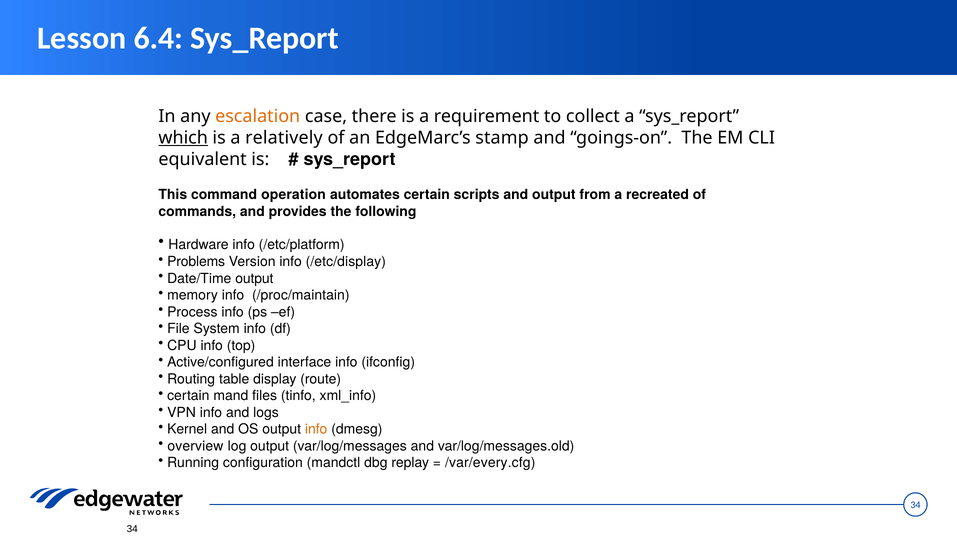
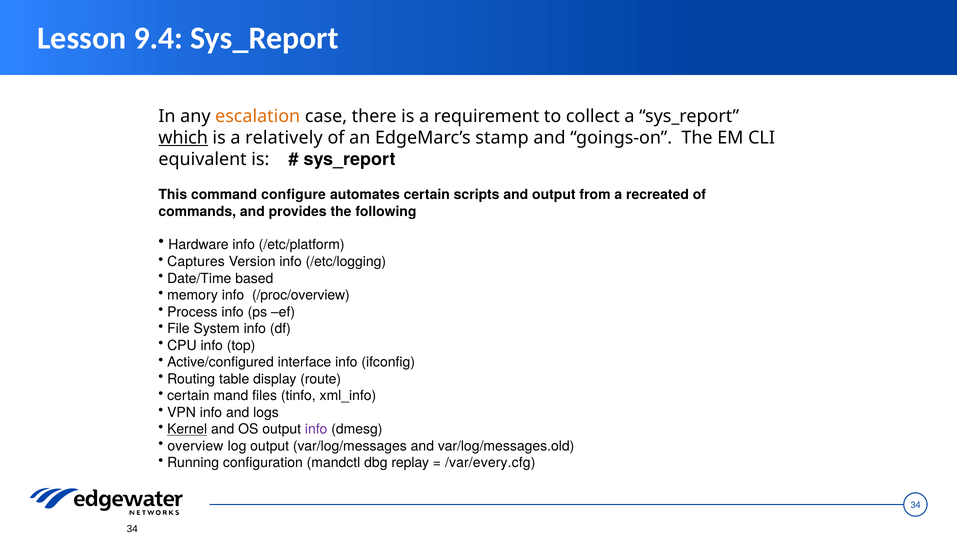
6.4: 6.4 -> 9.4 (158, 38)
operation: operation -> configure (294, 195)
Problems: Problems -> Captures (196, 262)
/etc/display: /etc/display -> /etc/logging (346, 262)
Date/Time output: output -> based (254, 279)
/proc/maintain: /proc/maintain -> /proc/overview (301, 295)
Kernel underline: none -> present (187, 430)
info colour: orange -> purple (316, 430)
